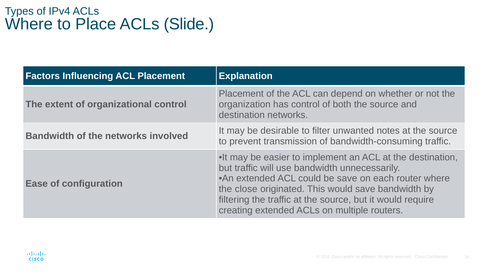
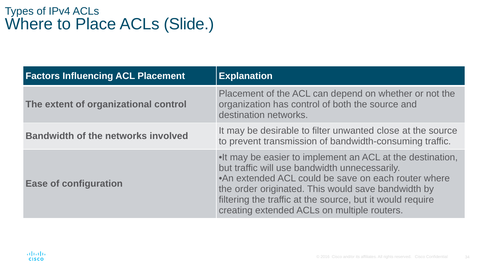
notes: notes -> close (388, 131)
close: close -> order (246, 190)
